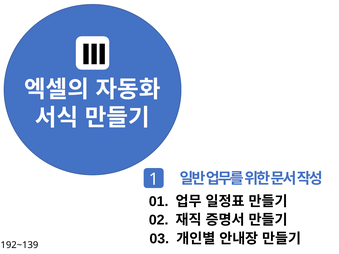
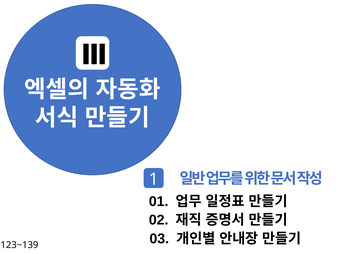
192~139: 192~139 -> 123~139 (19, 245)
